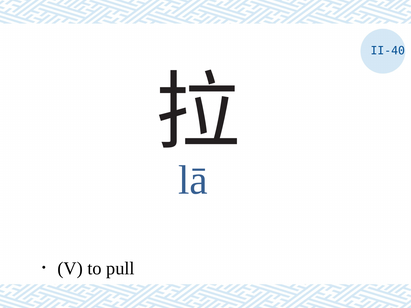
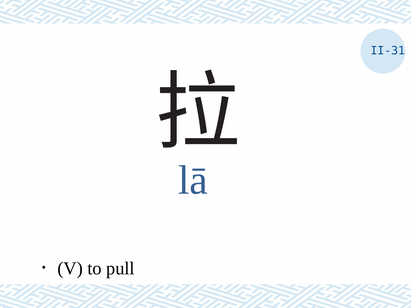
II-40: II-40 -> II-31 (388, 51)
